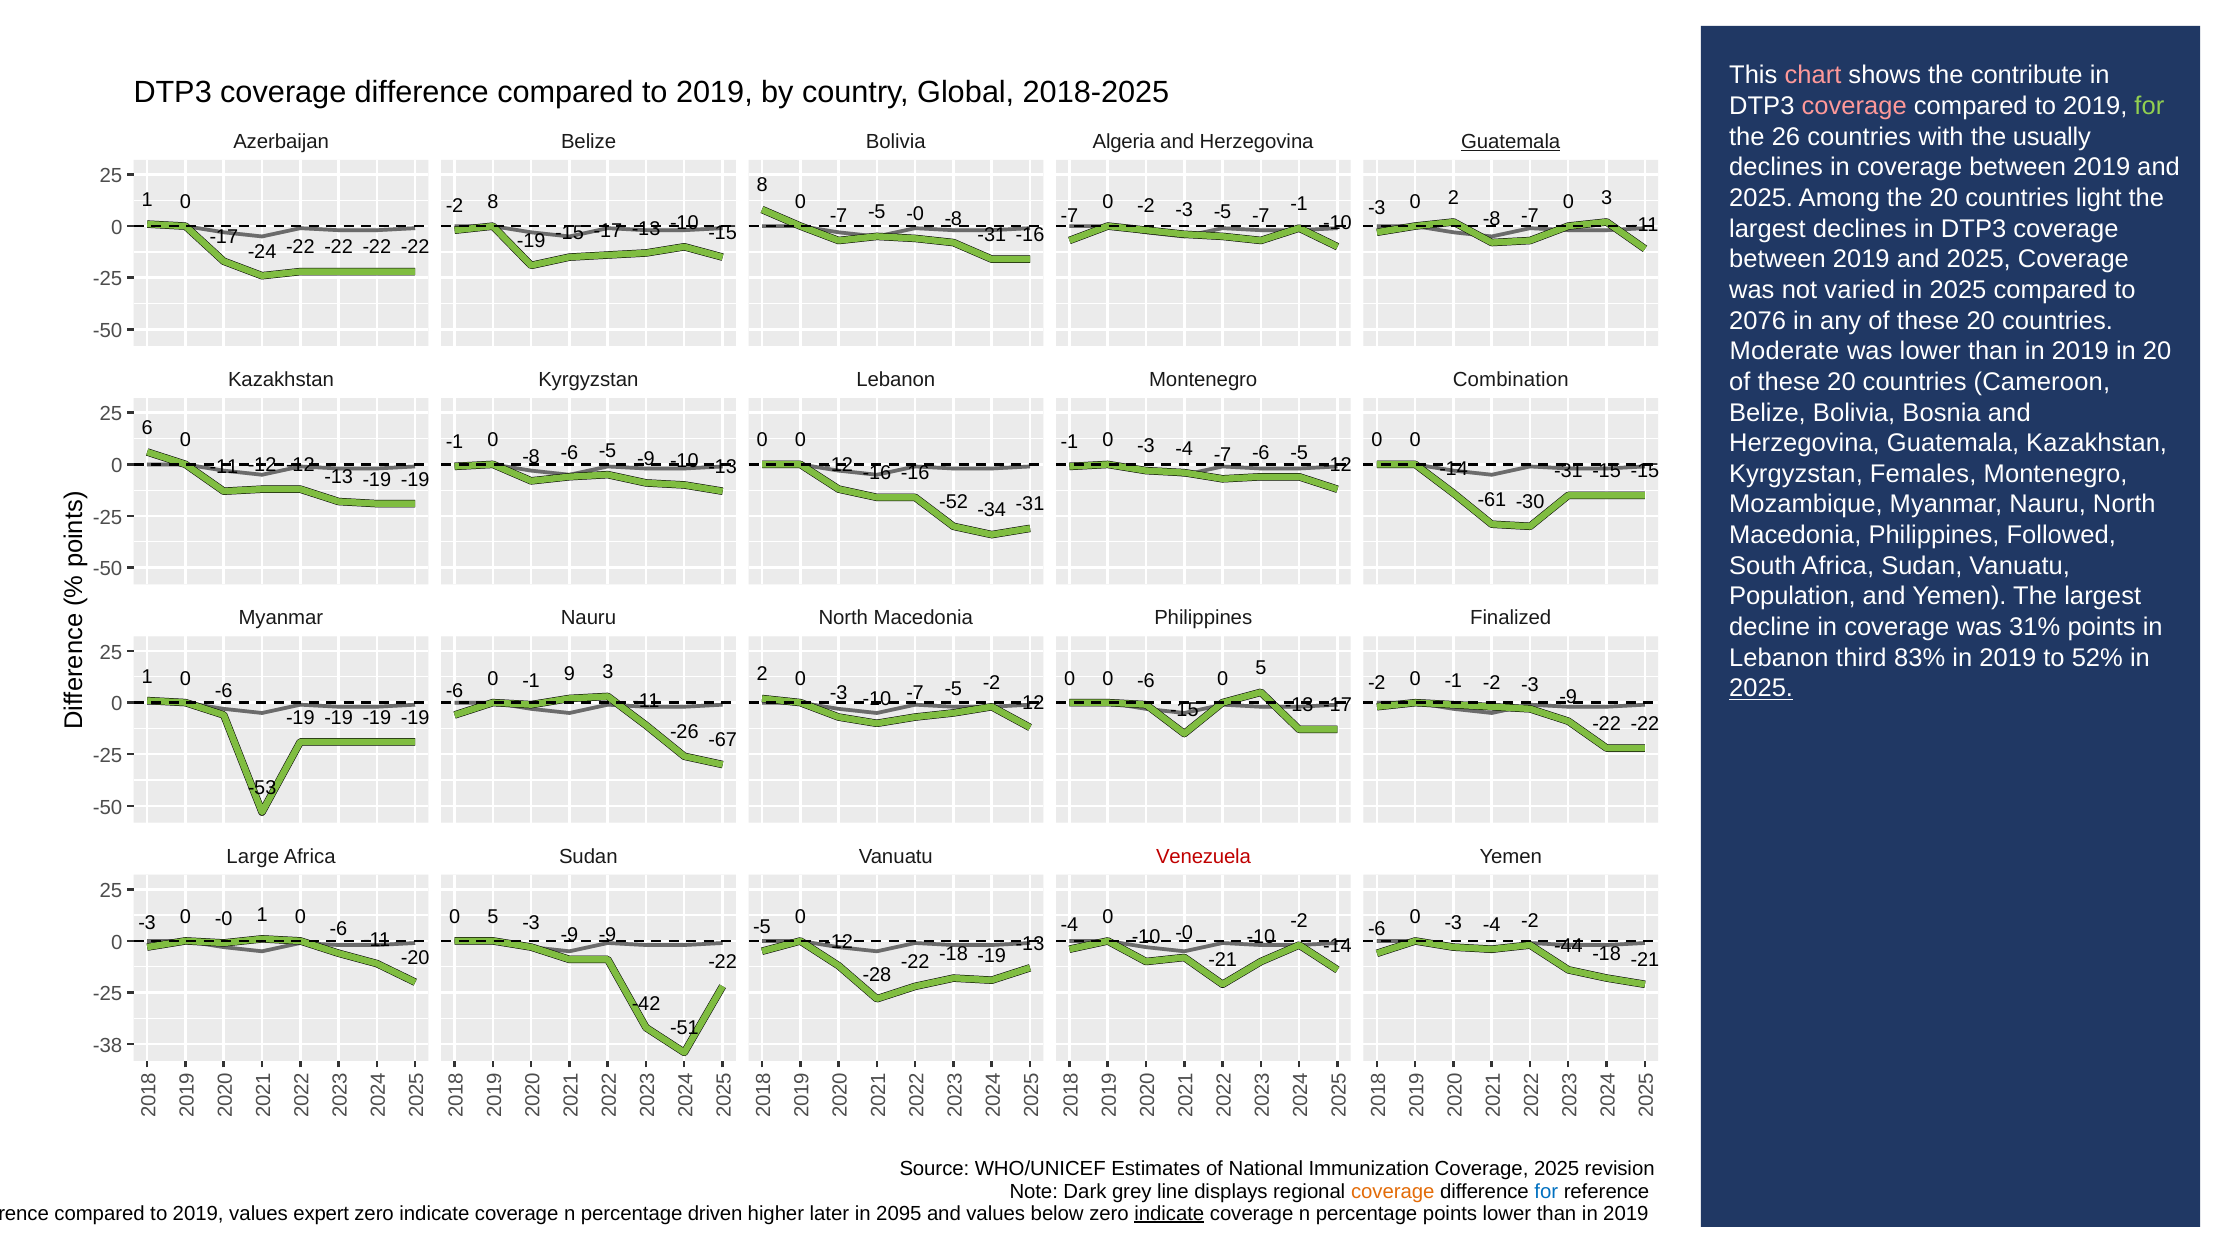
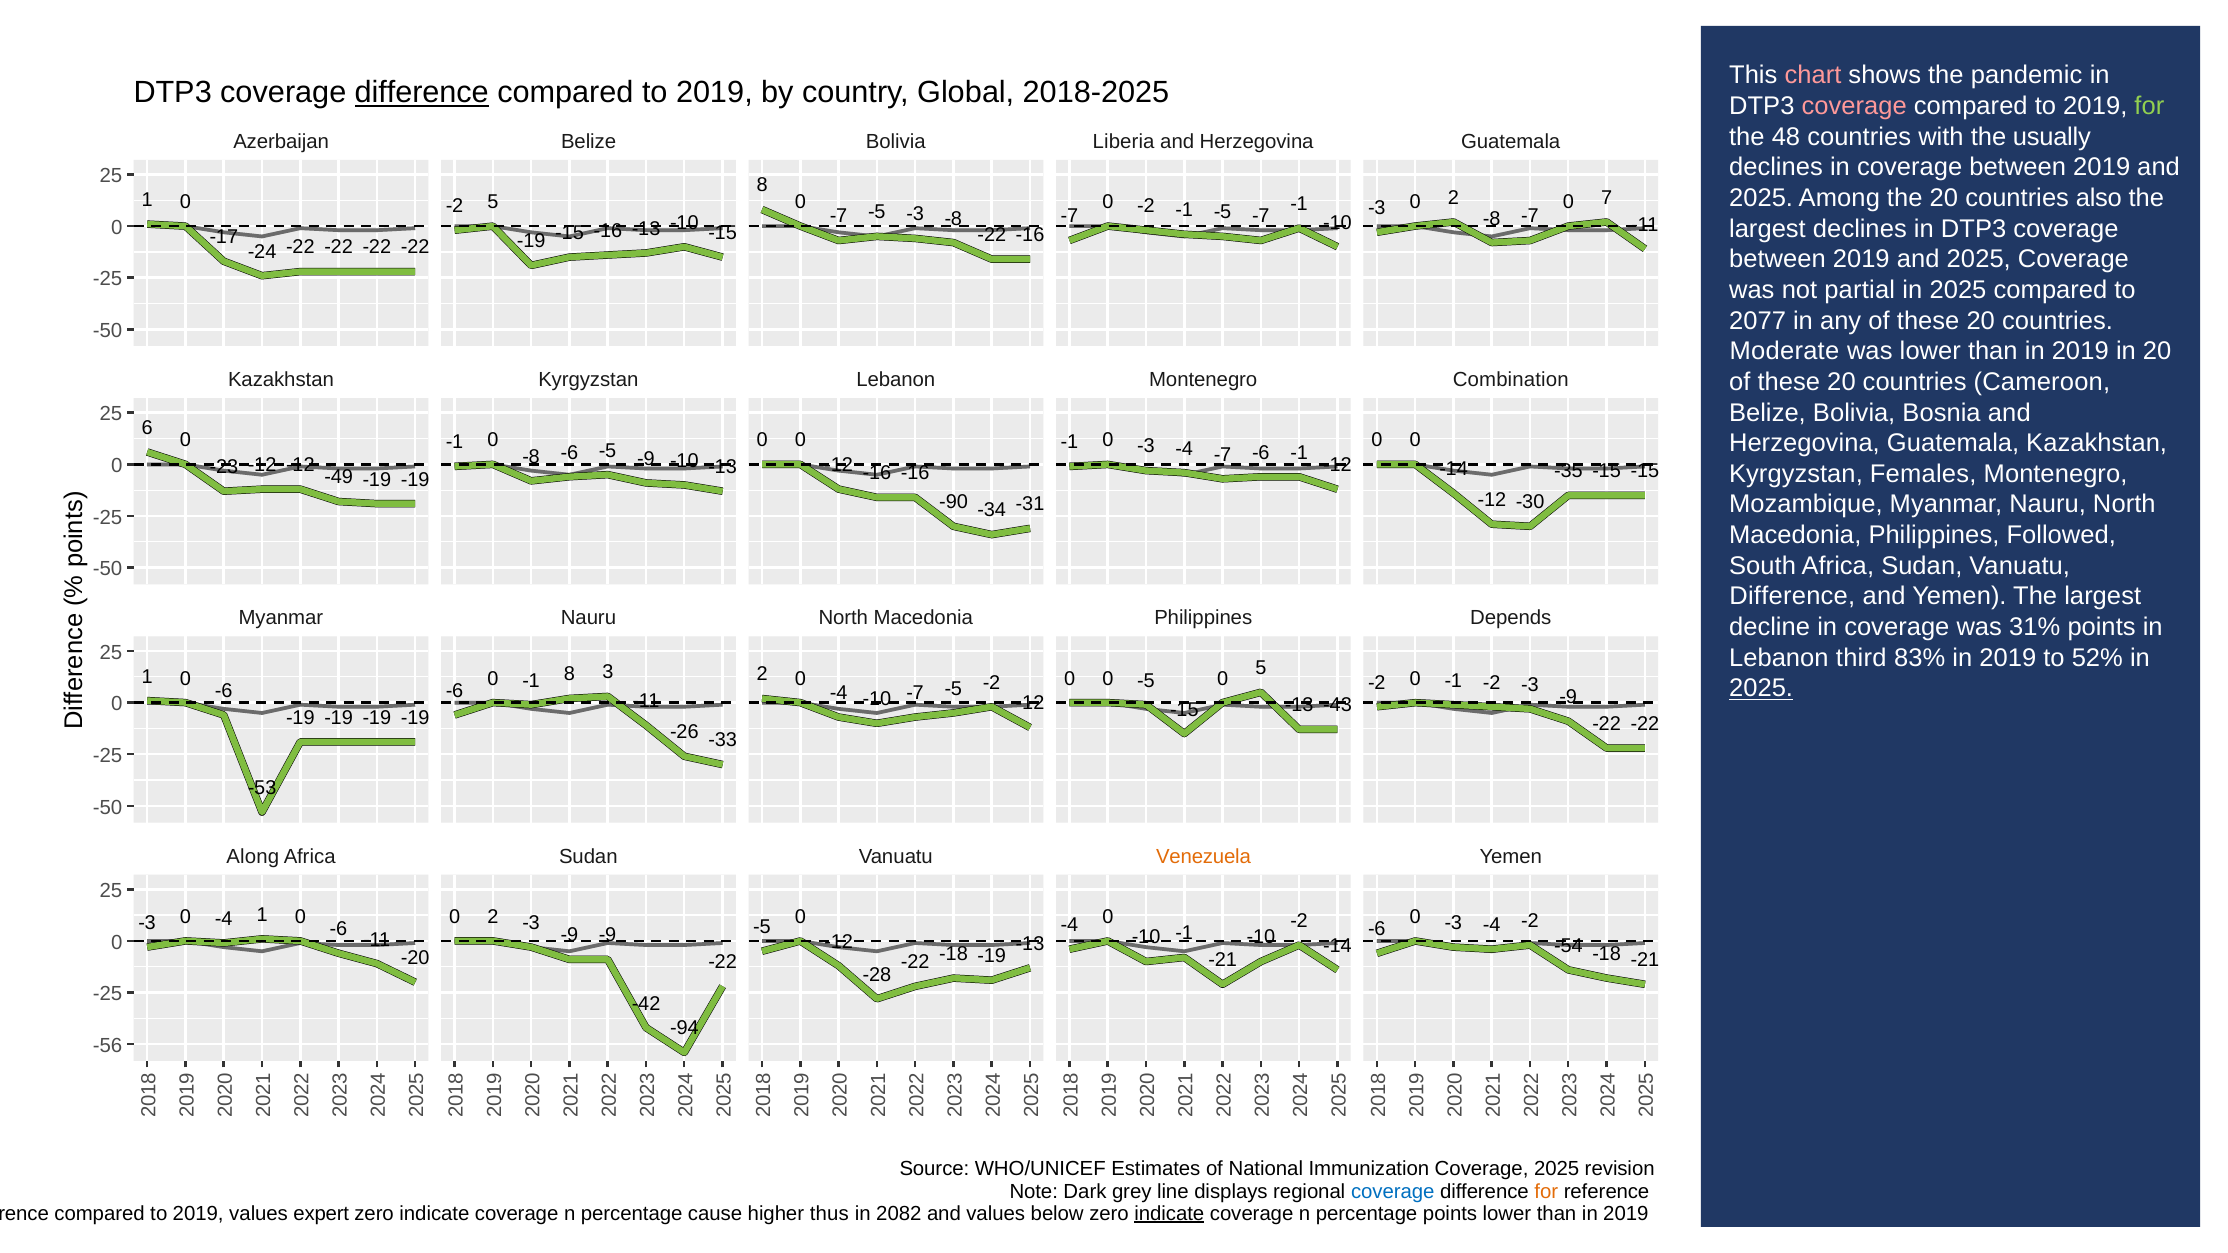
contribute: contribute -> pandemic (2027, 75)
difference underline: none -> present (422, 93)
26: 26 -> 48 (1786, 137)
Algeria: Algeria -> Liberia (1124, 142)
Guatemala underline: present -> none (1511, 142)
light: light -> also (2099, 198)
0 -2 -3: -3 -> -1 (1184, 210)
0 3: 3 -> 7 (1607, 198)
-2 8: 8 -> 5 (493, 202)
-5 -0: -0 -> -3 (915, 214)
-31: -31 -> -22 (992, 235)
-15 -17: -17 -> -16 (608, 231)
varied: varied -> partial (1860, 290)
2076: 2076 -> 2077 (1758, 321)
-7 -6 -5: -5 -> -1 (1299, 453)
-11: -11 -> -23 (224, 467)
-31: -31 -> -35 (1568, 471)
-13: -13 -> -49 (339, 477)
-61: -61 -> -12 (1492, 500)
-52: -52 -> -90 (954, 502)
Population: Population -> Difference (1792, 597)
Finalized: Finalized -> Depends (1511, 618)
-1 9: 9 -> 8 (570, 675)
0 0 -6: -6 -> -5 (1146, 681)
-3: -3 -> -4 (839, 693)
-13 -17: -17 -> -43 (1338, 705)
-67: -67 -> -33 (723, 741)
Large: Large -> Along (253, 857)
Venezuela colour: red -> orange (1203, 857)
5: 5 -> 2 (493, 917)
-3 0 -0: -0 -> -4 (224, 919)
-0: -0 -> -1 (1184, 933)
-44: -44 -> -54 (1568, 946)
-51: -51 -> -94 (684, 1028)
-38: -38 -> -56 (108, 1046)
coverage colour: orange -> blue (1393, 1192)
for colour: blue -> orange (1546, 1192)
driven: driven -> cause (715, 1214)
later: later -> thus (829, 1214)
2095: 2095 -> 2082 (899, 1214)
